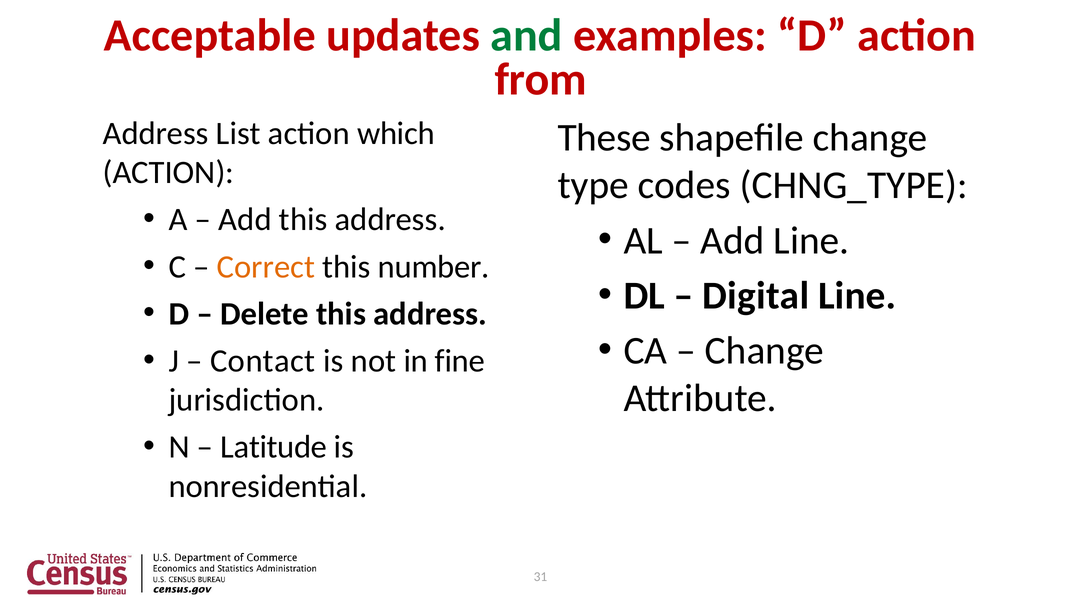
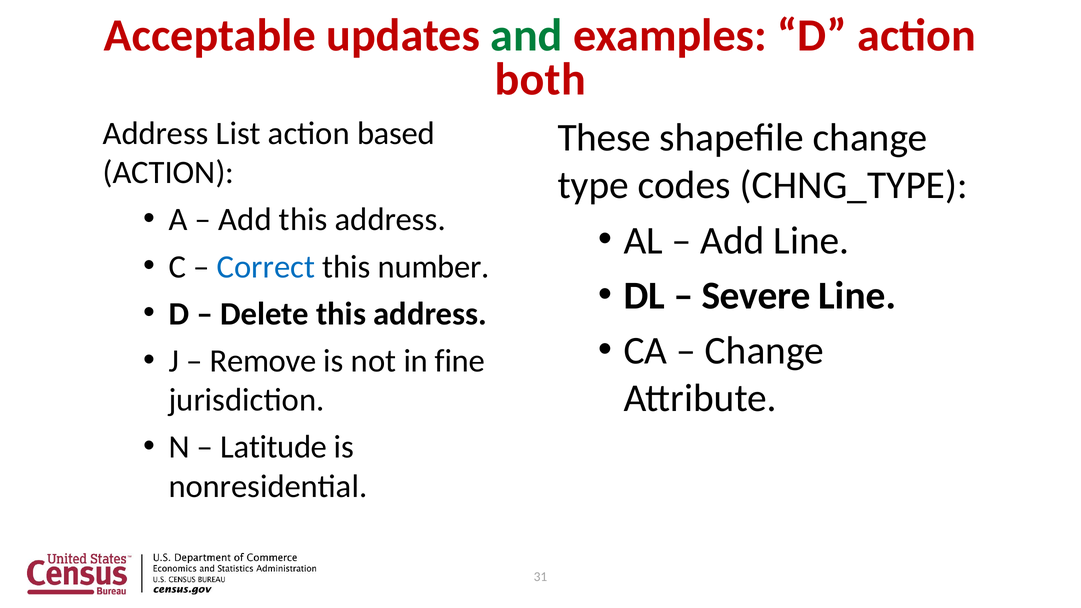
from: from -> both (540, 80)
which: which -> based (396, 133)
Correct colour: orange -> blue (266, 267)
Digital: Digital -> Severe (756, 296)
Contact: Contact -> Remove (263, 361)
